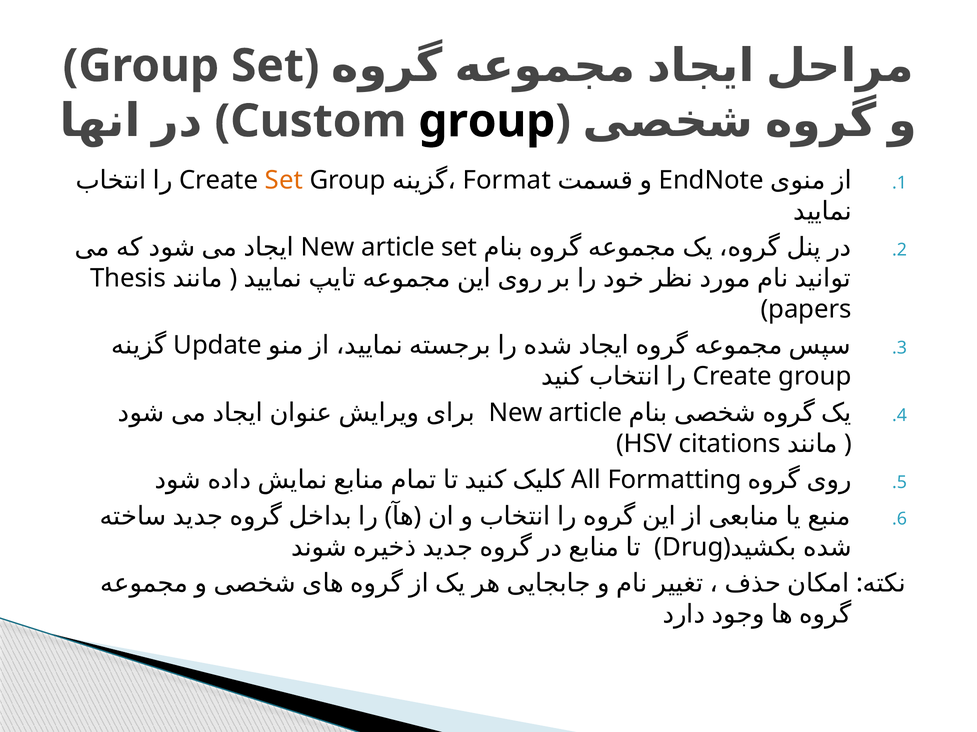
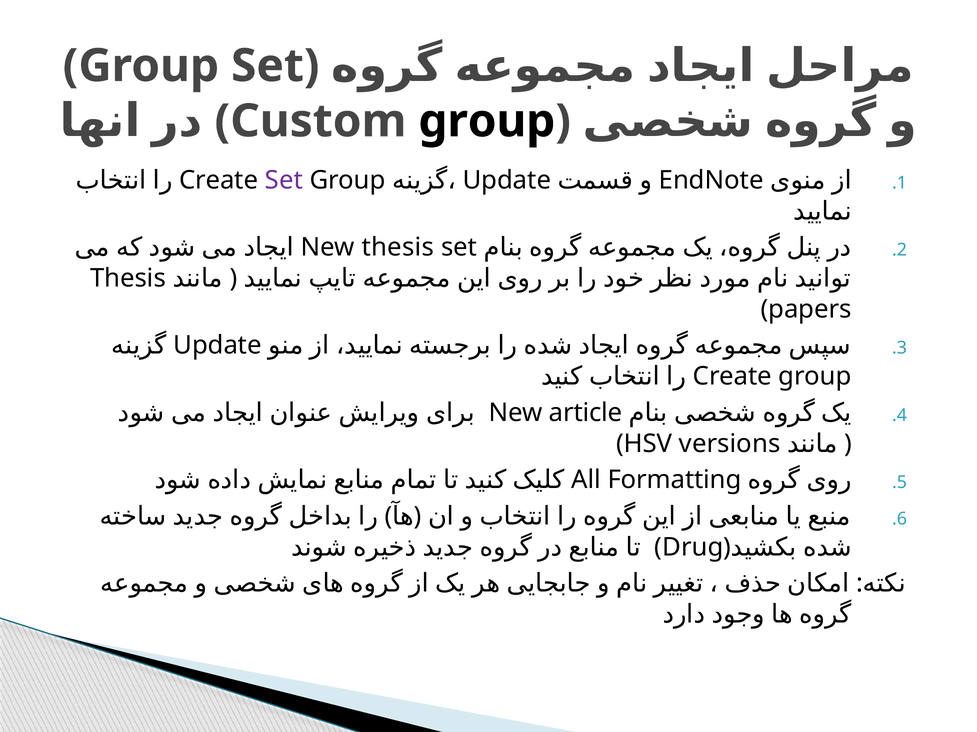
Set colour: orange -> purple (284, 180)
Format: Format -> Update (507, 180)
article: article -> thesis (398, 248)
citations: citations -> versions (730, 444)
